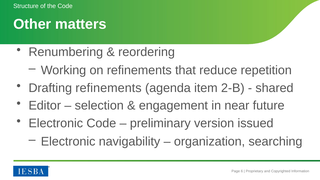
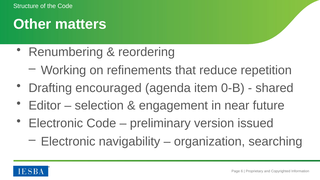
Drafting refinements: refinements -> encouraged (109, 88)
2-B: 2-B -> 0-B (233, 88)
